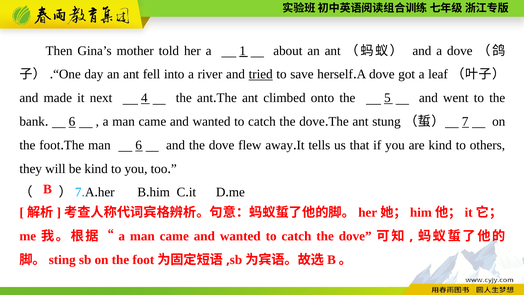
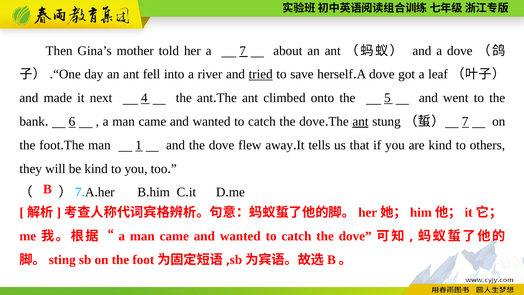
a 1: 1 -> 7 (243, 51)
ant underline: none -> present (360, 121)
man 6: 6 -> 1 (139, 145)
